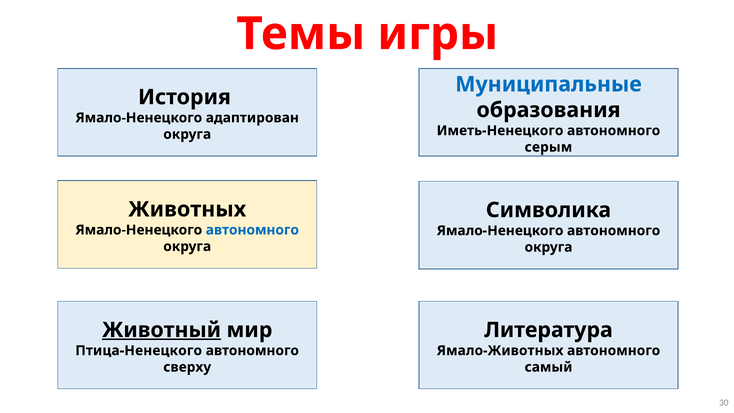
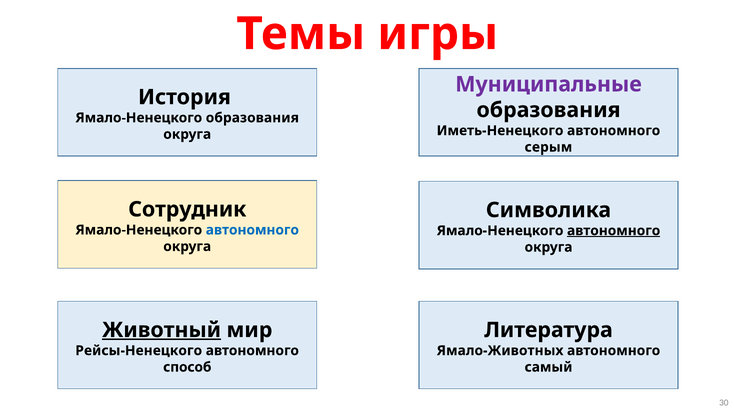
Муниципальные colour: blue -> purple (549, 84)
Ямало-Ненецкого адаптирован: адаптирован -> образования (252, 118)
Животных: Животных -> Сотрудник (187, 209)
автономного underline: none -> present (614, 231)
Птица-Ненецкого: Птица-Ненецкого -> Рейсы-Ненецкого (139, 350)
сверху: сверху -> способ (187, 367)
